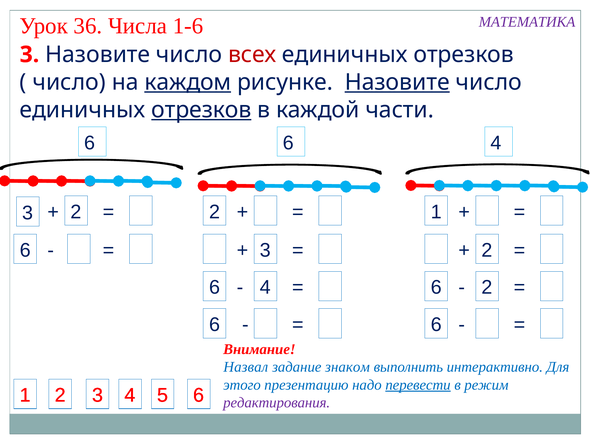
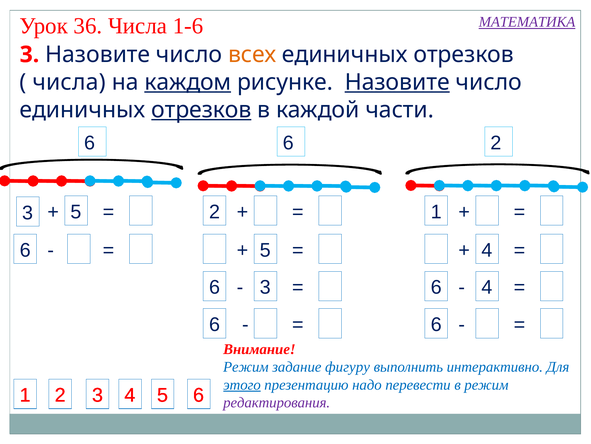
МАТЕМАТИКА underline: none -> present (527, 22)
всех colour: red -> orange (252, 54)
число: число -> числа (69, 82)
6 4: 4 -> 2 (496, 143)
2: 2 -> 5 (76, 212)
3: 3 -> 5 (265, 250)
2: 2 -> 4 (487, 250)
4: 4 -> 3 (265, 287)
2: 2 -> 4 (487, 287)
Назвал: Назвал -> Режим (246, 366)
знаком: знаком -> фигуру (348, 366)
этого underline: none -> present (242, 384)
перевести underline: present -> none (418, 384)
